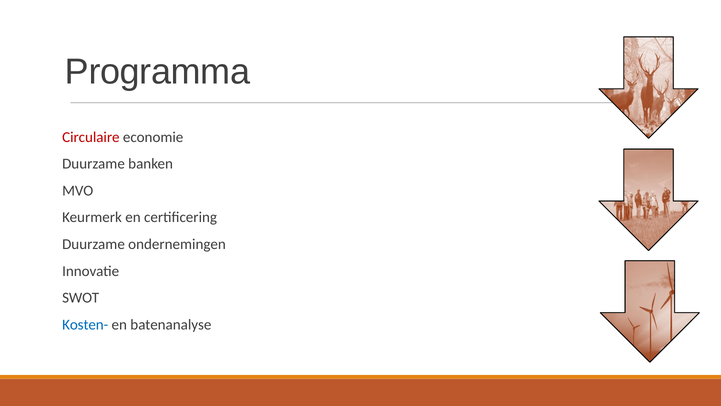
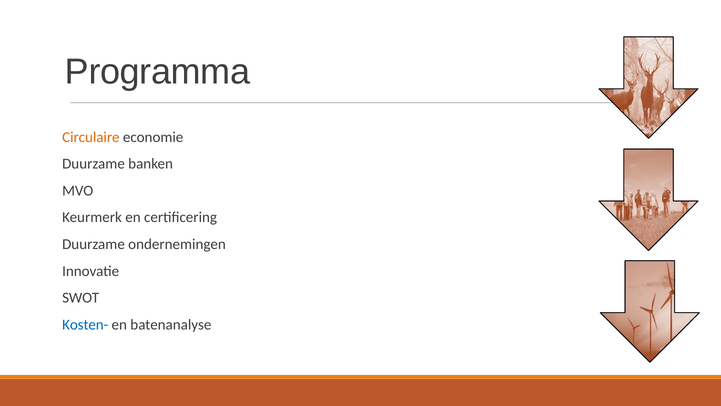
Circulaire colour: red -> orange (91, 137)
